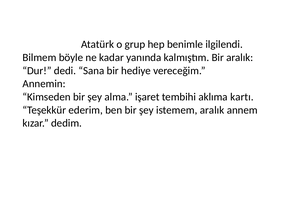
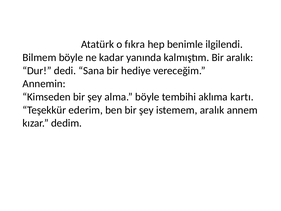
grup: grup -> fıkra (135, 44)
alma işaret: işaret -> böyle (147, 97)
